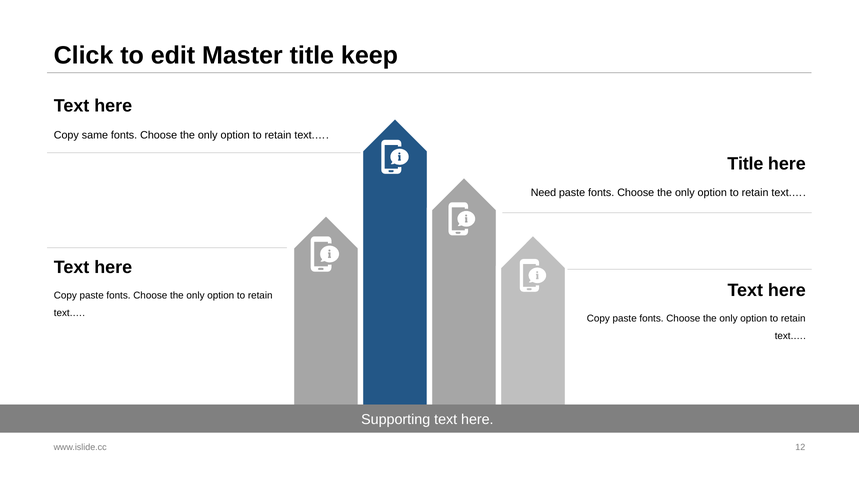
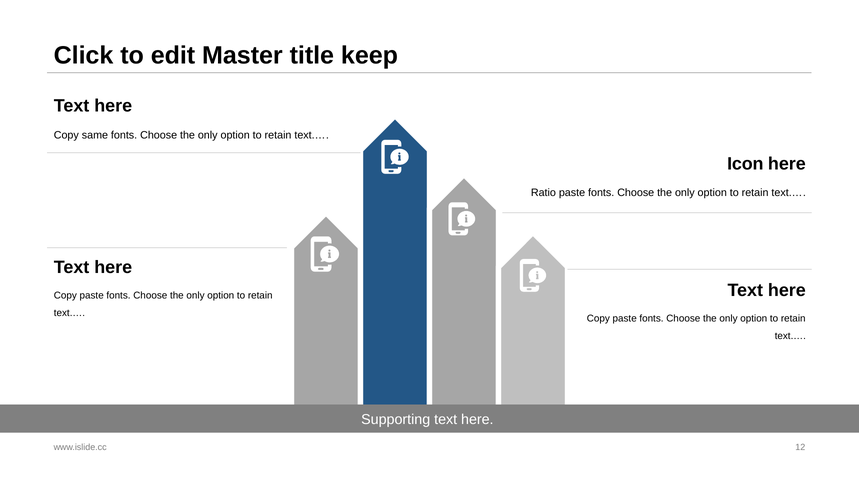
Title: Title -> Icon (745, 164)
Need: Need -> Ratio (543, 193)
